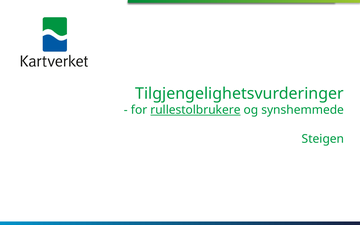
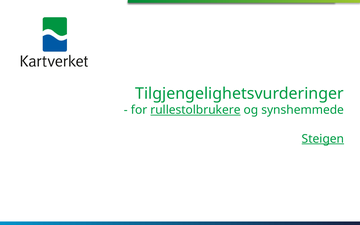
Steigen underline: none -> present (323, 139)
